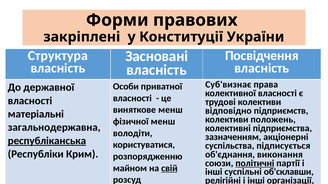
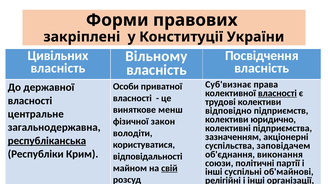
Структура: Структура -> Цивільних (58, 56)
Засновані: Засновані -> Вільному (157, 56)
власності underline: none -> present (277, 93)
матеріальні: матеріальні -> центральне (36, 114)
положень: положень -> юридично (273, 120)
фізичної менш: менш -> закон (163, 122)
підписується: підписується -> заповідачем (283, 146)
розпорядженню: розпорядженню -> відповідальності (148, 157)
політичні underline: present -> none (255, 164)
об'склавши: об'склавши -> об'майнові (289, 172)
